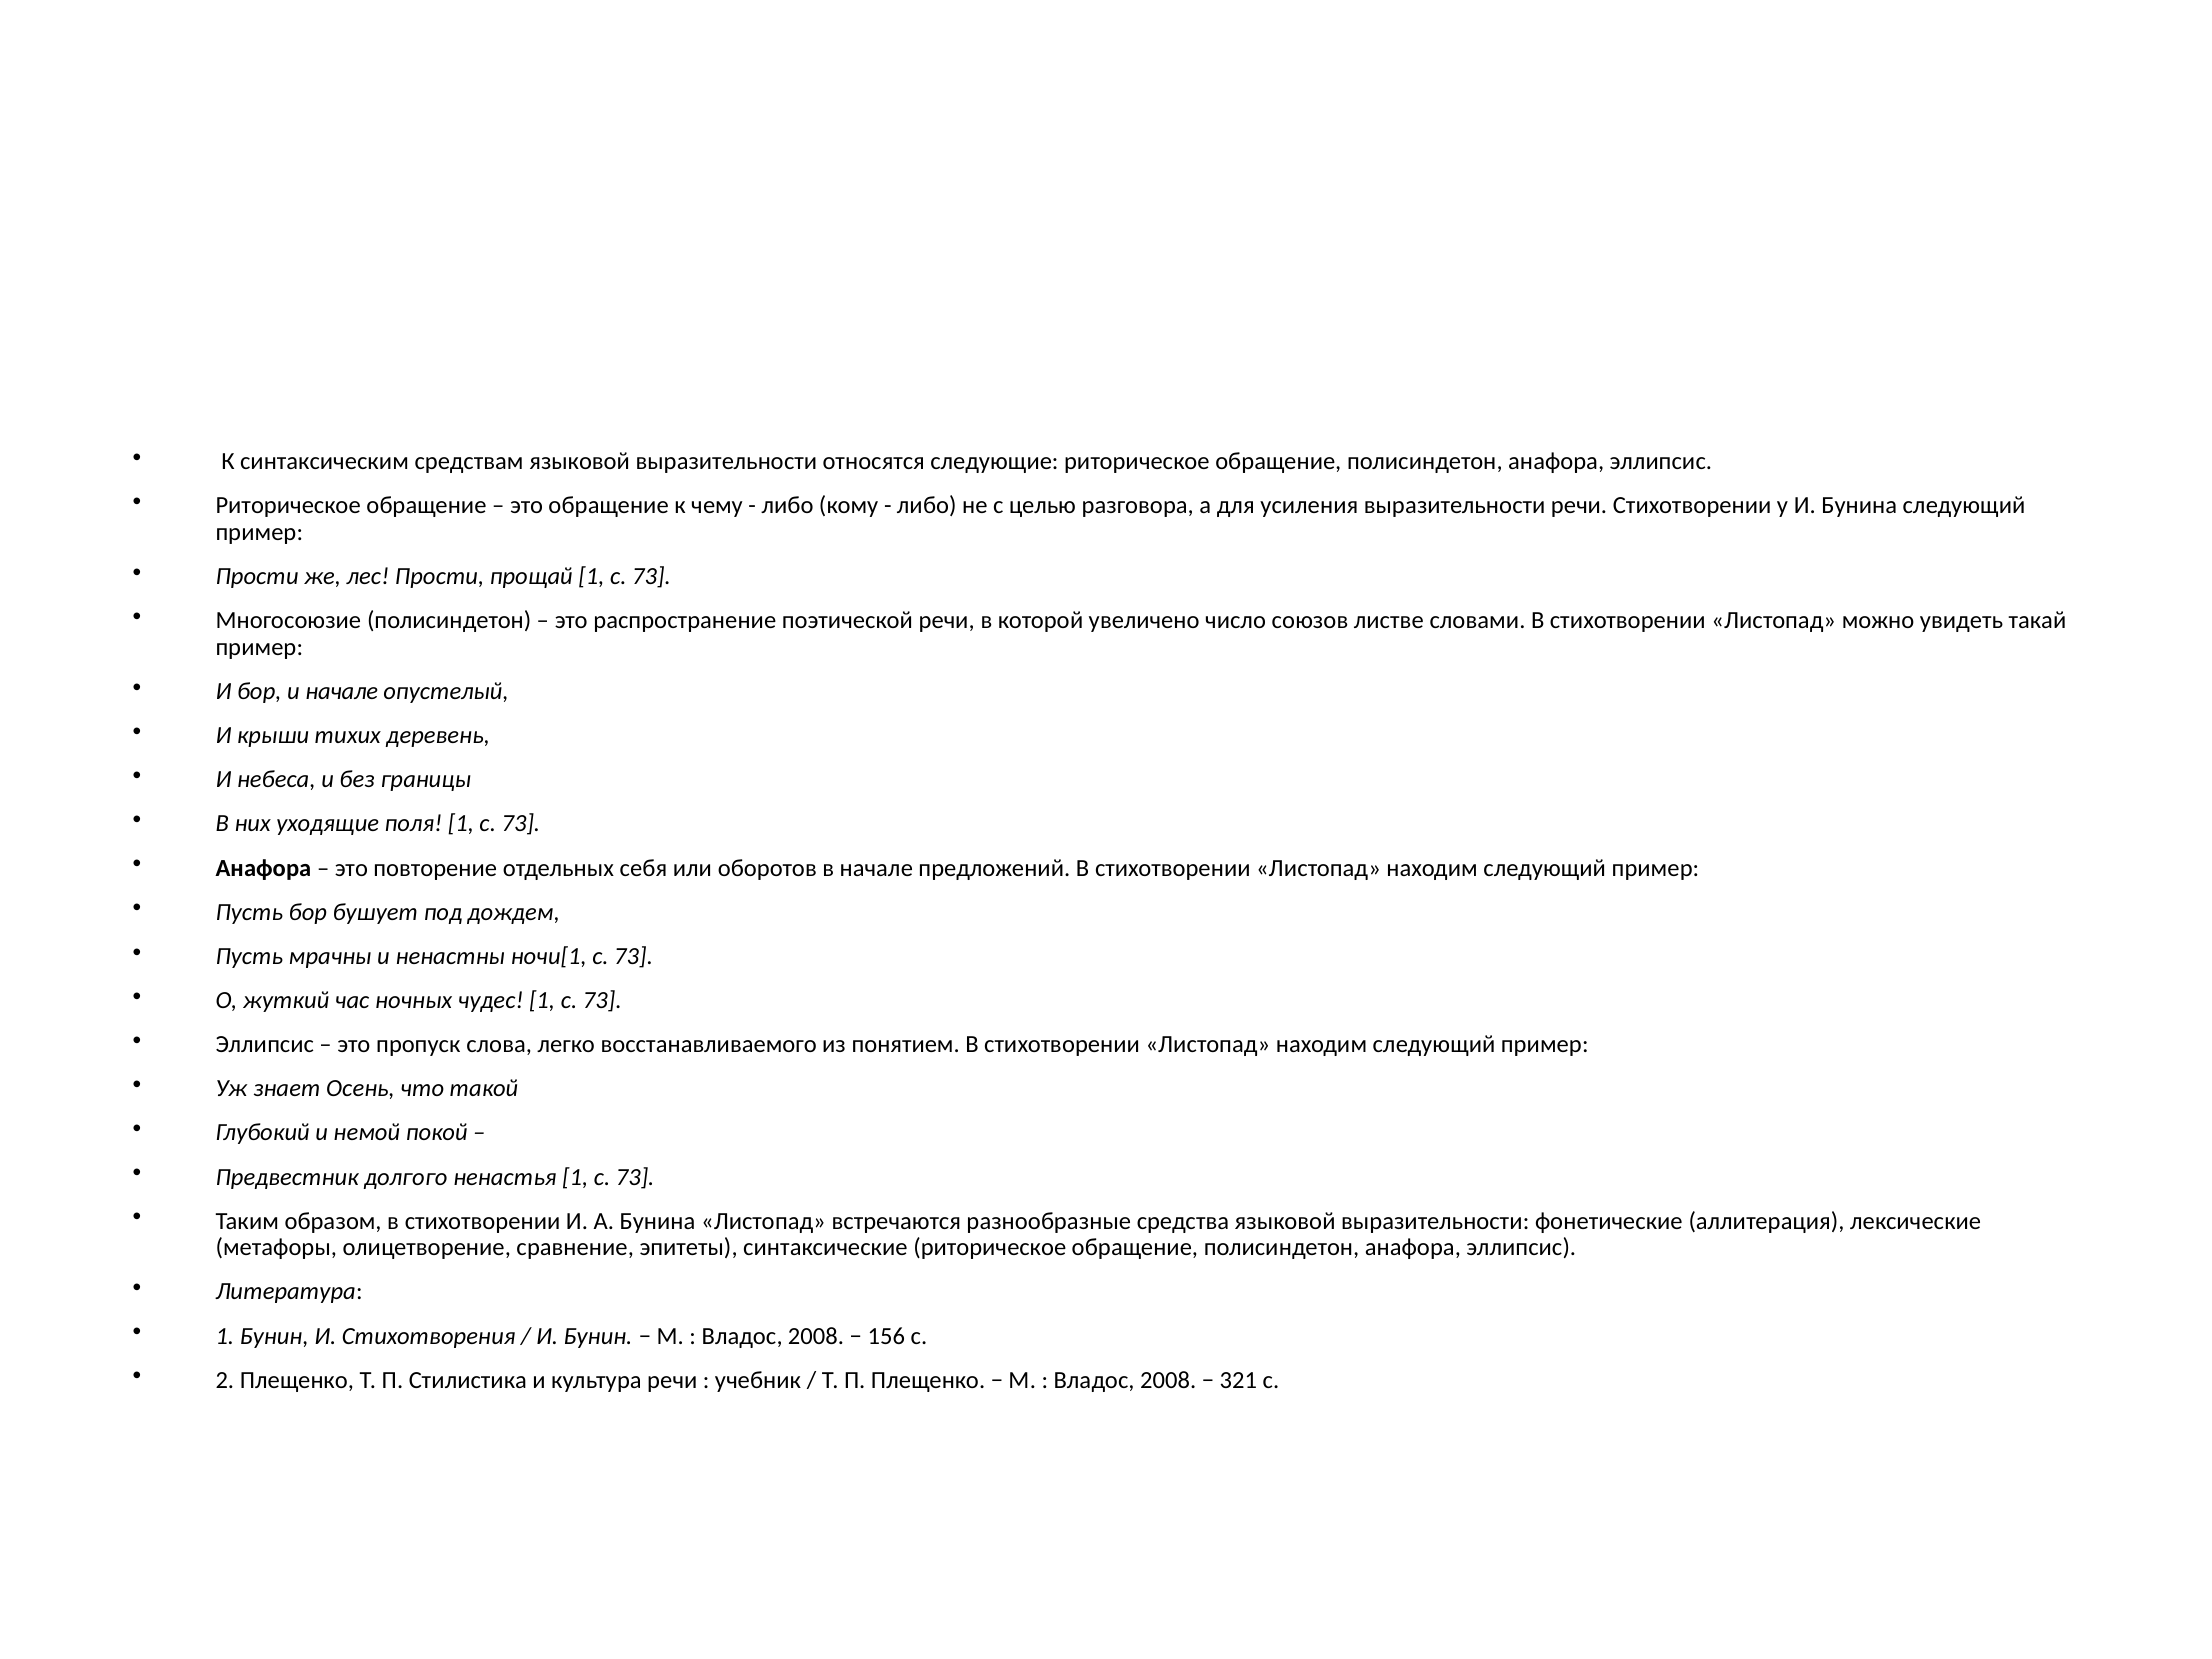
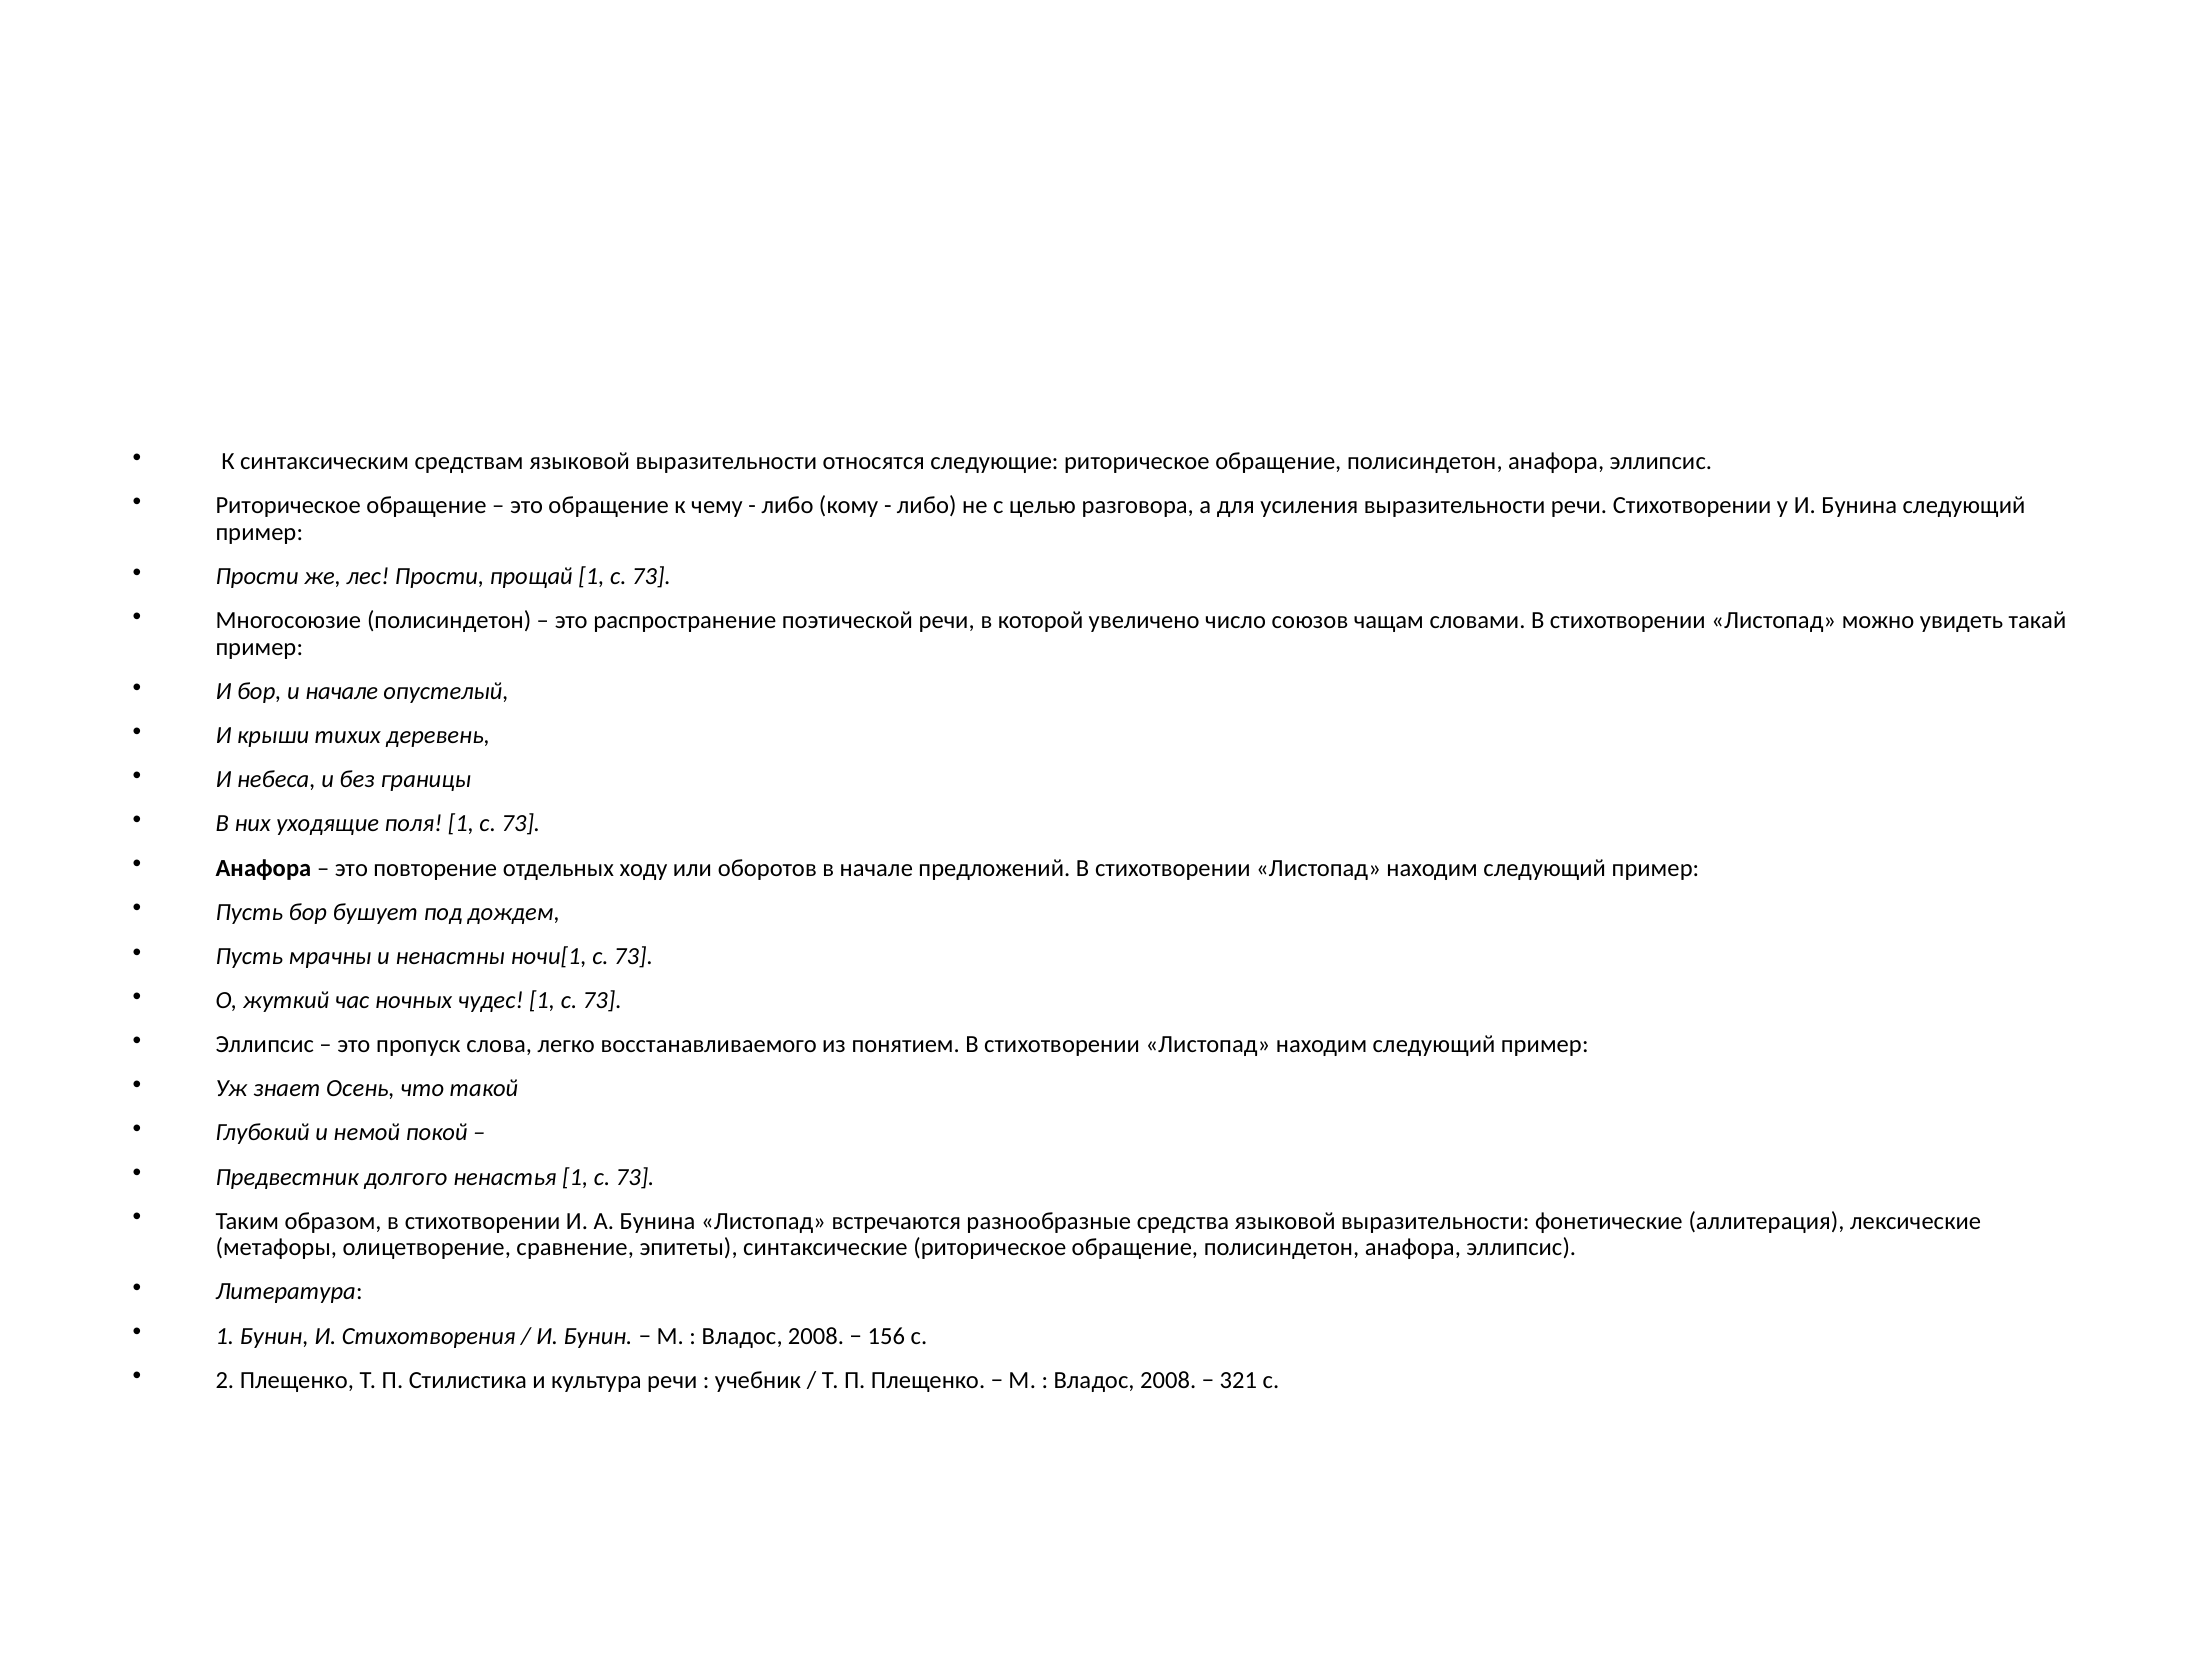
листве: листве -> чащам (1389, 621)
себя: себя -> ходу (644, 868)
